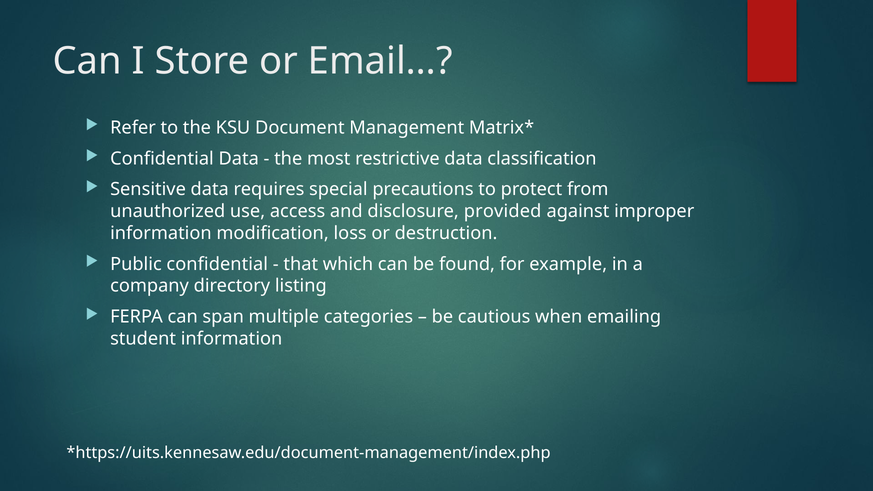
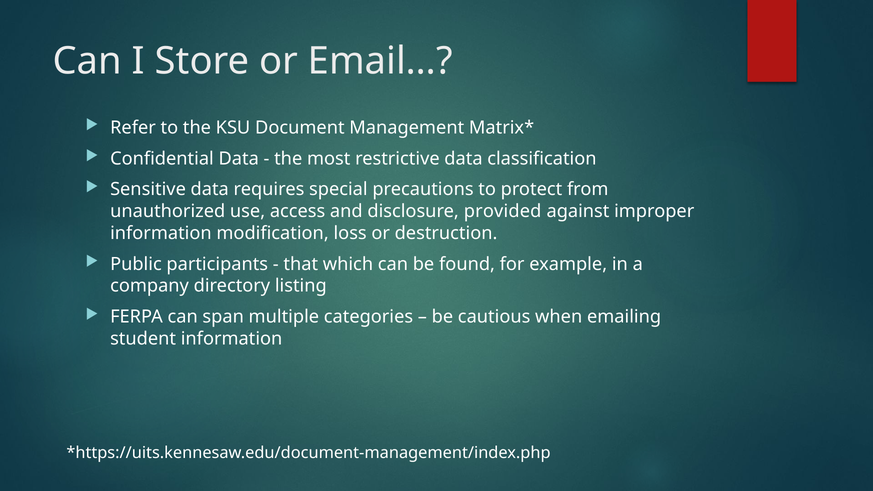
Public confidential: confidential -> participants (217, 264)
